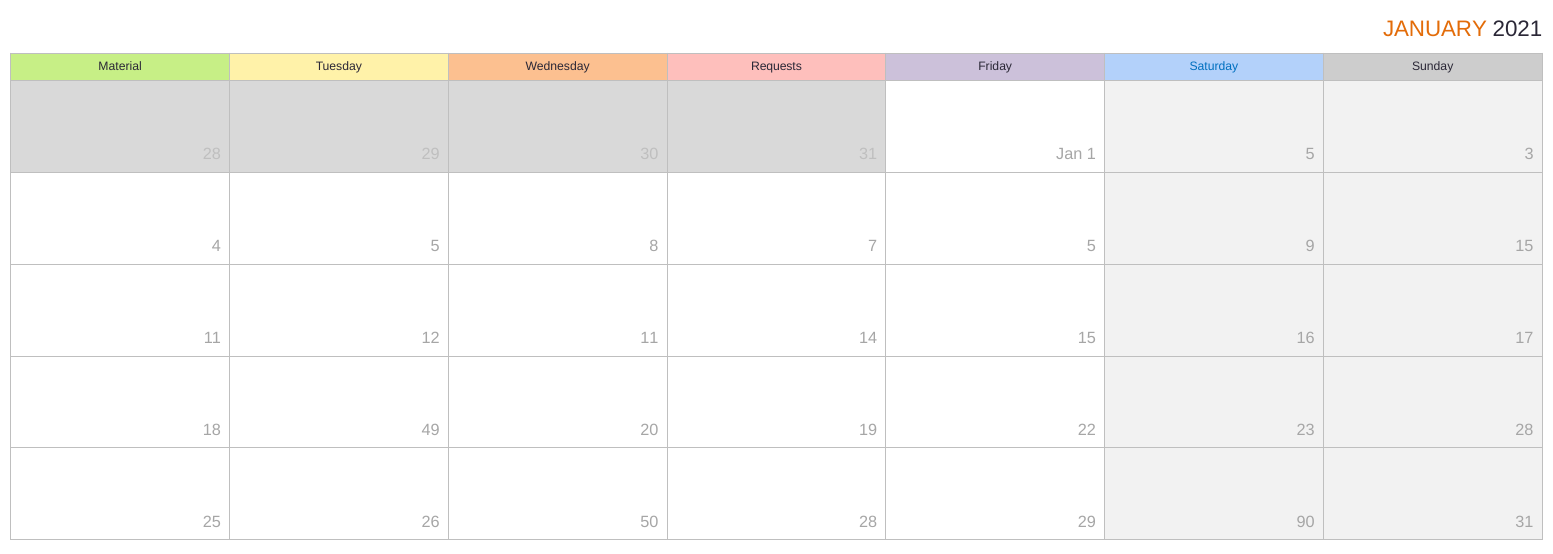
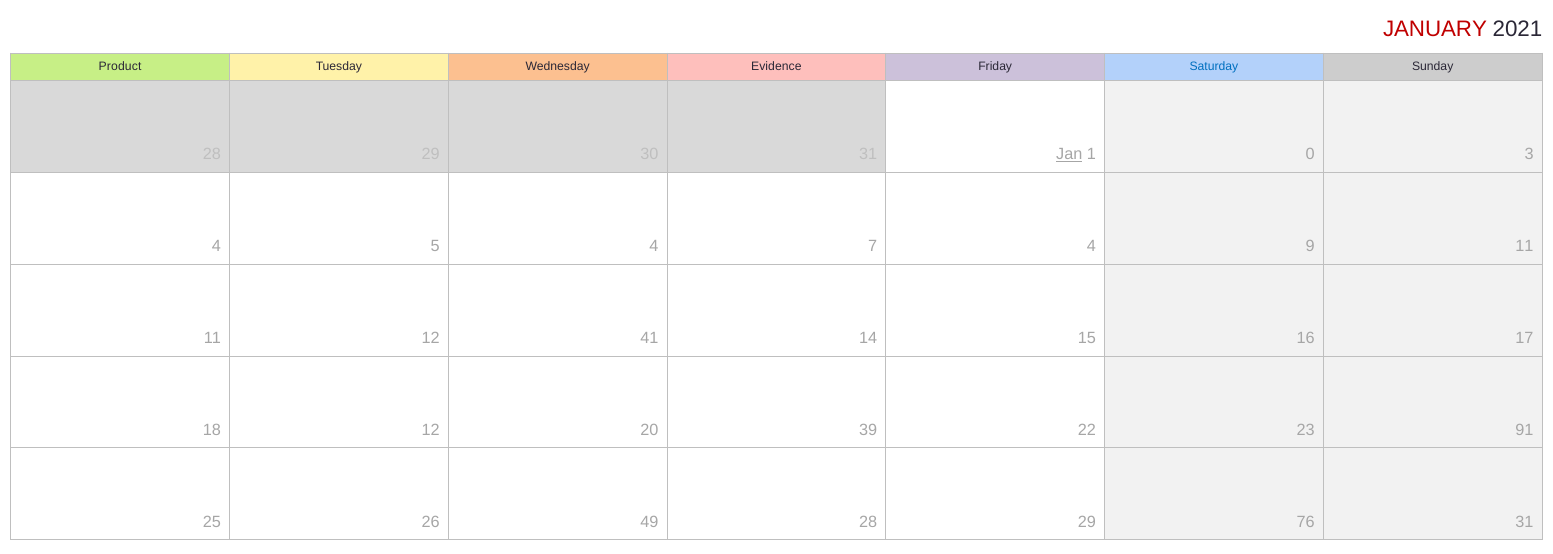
JANUARY colour: orange -> red (1435, 29)
Material: Material -> Product (120, 67)
Requests: Requests -> Evidence (776, 67)
Jan underline: none -> present (1069, 154)
1 5: 5 -> 0 (1310, 154)
5 8: 8 -> 4 (654, 246)
7 5: 5 -> 4 (1091, 246)
9 15: 15 -> 11 (1524, 246)
12 11: 11 -> 41 (649, 338)
18 49: 49 -> 12 (431, 430)
19: 19 -> 39 (868, 430)
23 28: 28 -> 91 (1524, 430)
50: 50 -> 49 (649, 522)
90: 90 -> 76 (1306, 522)
